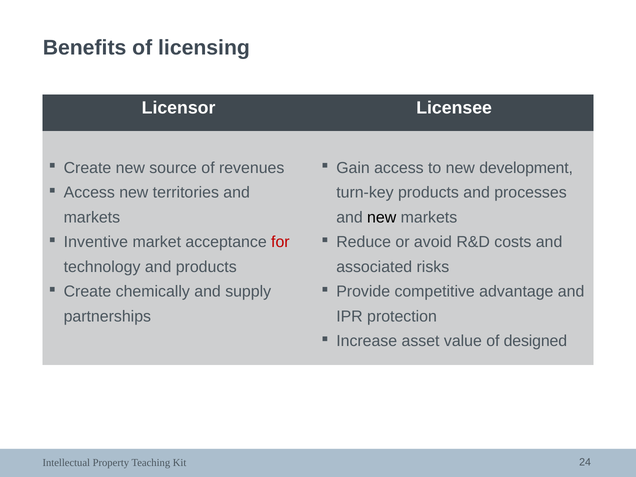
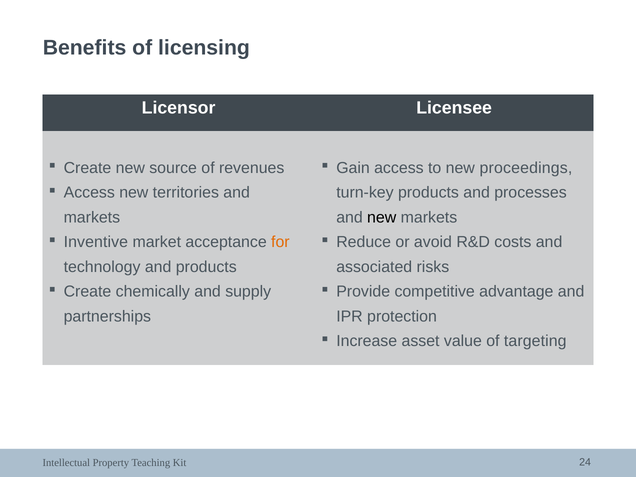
development: development -> proceedings (526, 168)
for colour: red -> orange (280, 242)
designed: designed -> targeting (535, 341)
